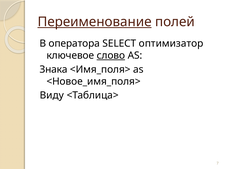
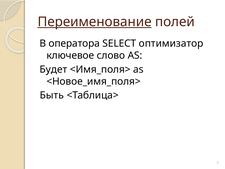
слово underline: present -> none (111, 55)
Знака: Знака -> Будет (53, 69)
Виду: Виду -> Быть (52, 95)
